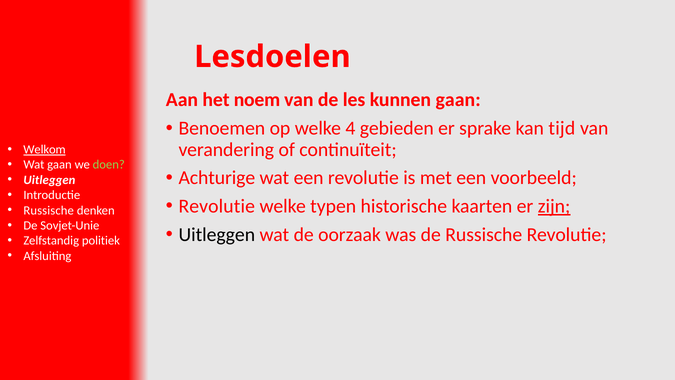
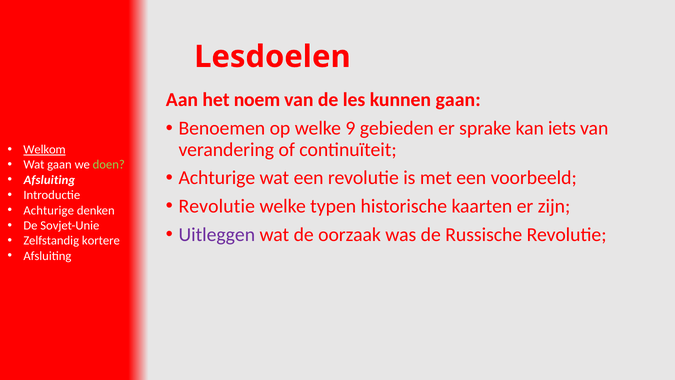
4: 4 -> 9 (350, 128)
tijd: tijd -> iets (562, 128)
Uitleggen: Uitleggen -> Afsluiting (49, 180)
zijn underline: present -> none (554, 206)
Russische: Russische -> Achturige (49, 210)
Uitleggen colour: black -> purple (217, 234)
politiek: politiek -> kortere (101, 241)
